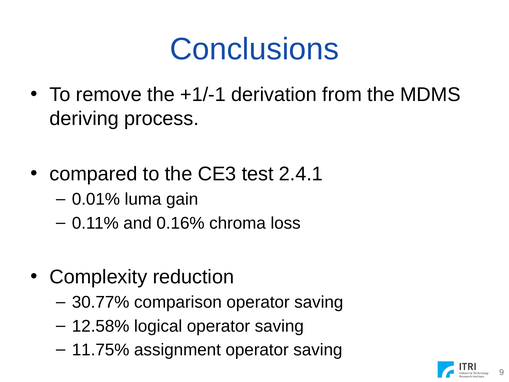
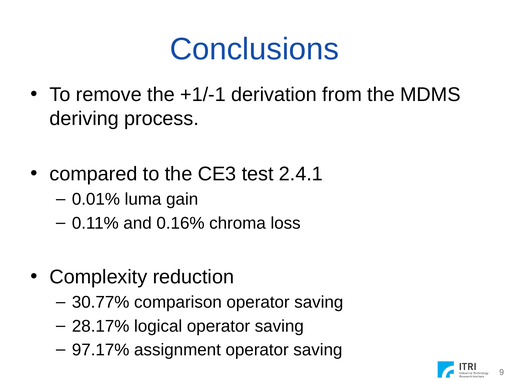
12.58%: 12.58% -> 28.17% (101, 326)
11.75%: 11.75% -> 97.17% (101, 350)
